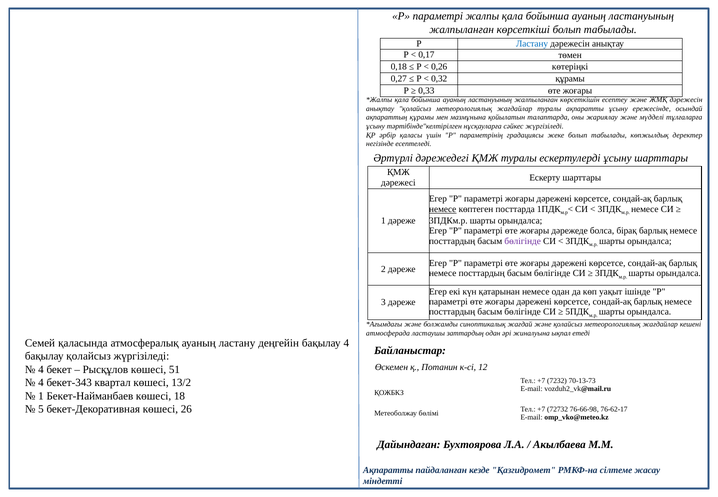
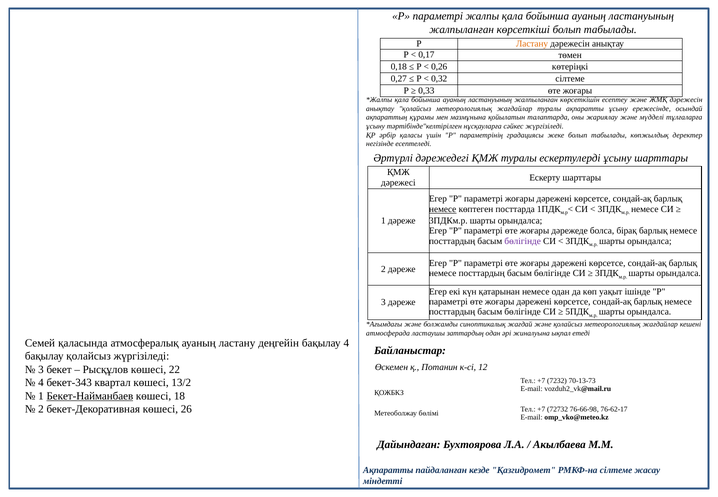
Ластану colour: blue -> orange (532, 44)
0,32 құрамы: құрамы -> сілтеме (570, 79)
4: 4 -> 3 (41, 370)
51: 51 -> 22 (174, 370)
Бекет-Найманбаев underline: none -> present (90, 396)
5: 5 -> 2 (41, 409)
